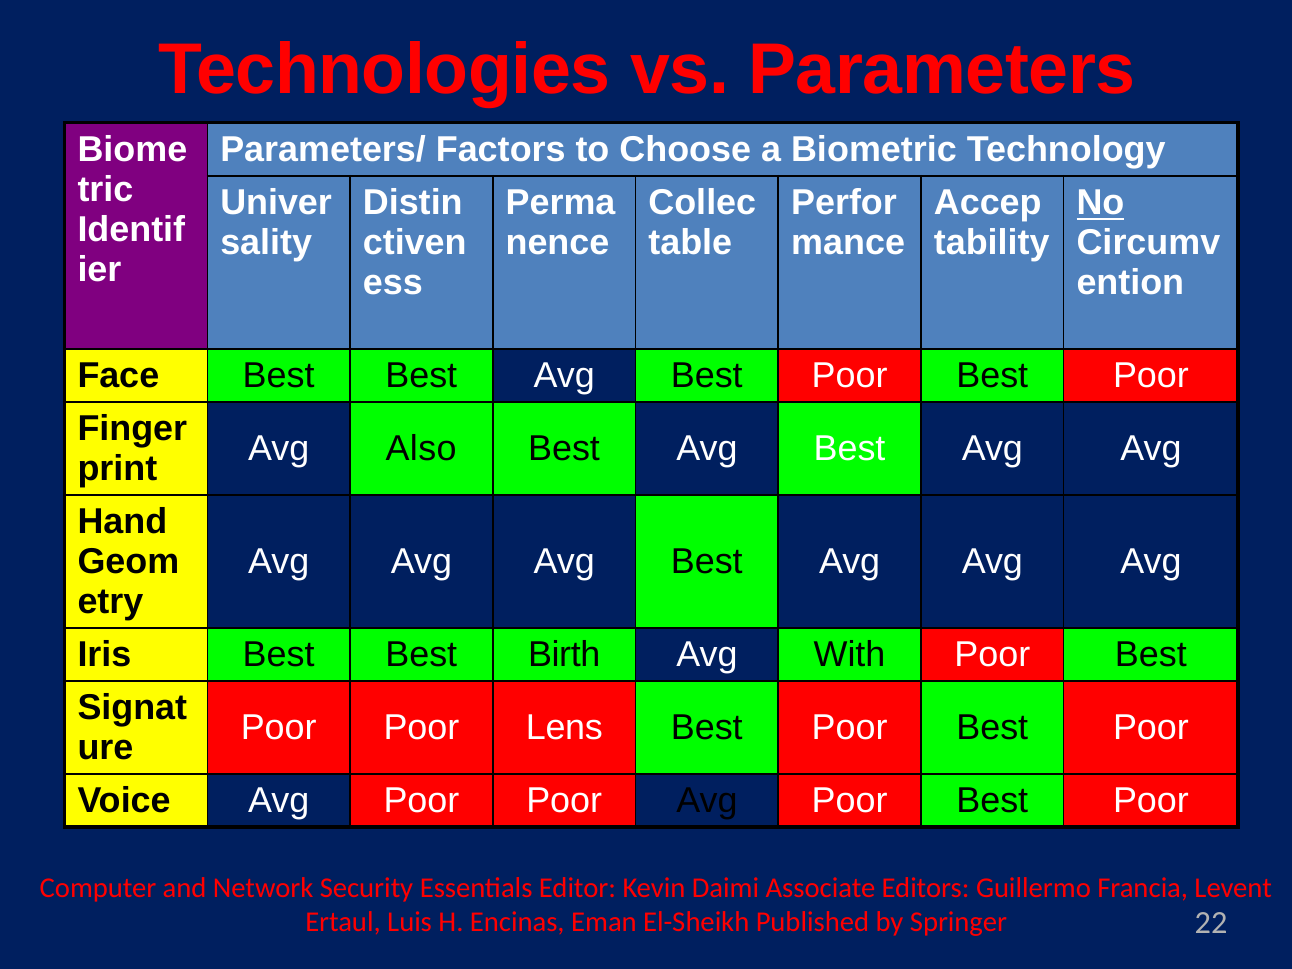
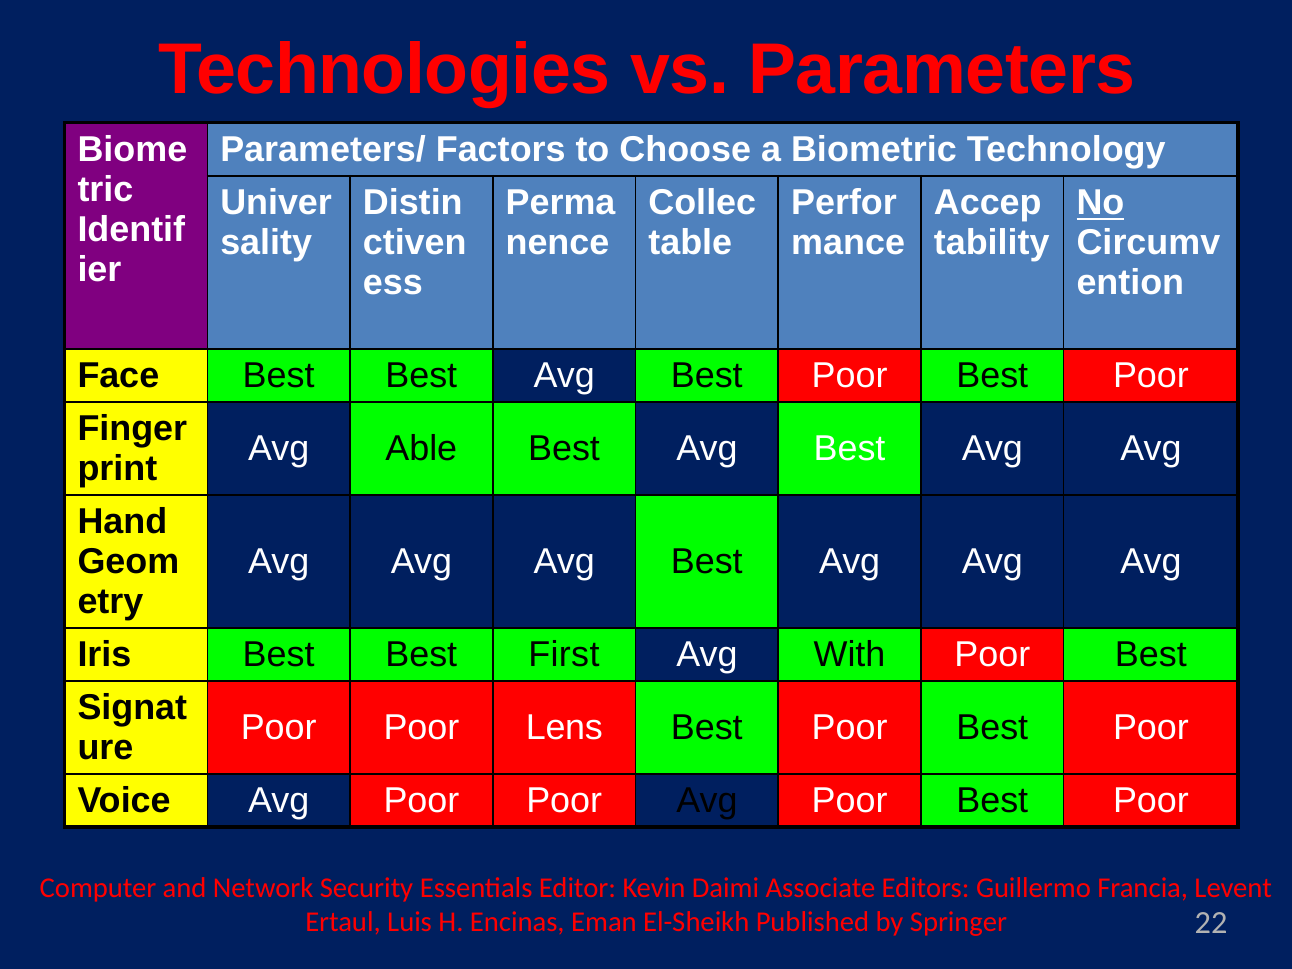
Also: Also -> Able (421, 449)
Birth: Birth -> First (564, 655)
